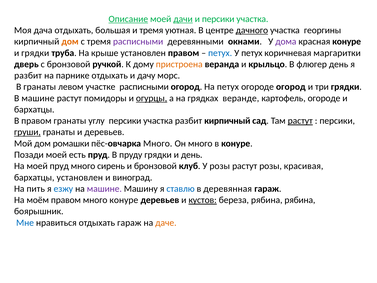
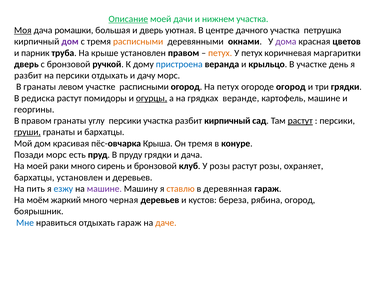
дачи underline: present -> none (183, 19)
и персики: персики -> нижнем (218, 19)
Моя underline: none -> present (23, 30)
дача отдыхать: отдыхать -> ромашки (74, 30)
и тремя: тремя -> дверь (151, 30)
дачного underline: present -> none (252, 30)
георгины: георгины -> петрушка (323, 30)
дом colour: orange -> purple (70, 42)
расписными colour: purple -> orange (138, 42)
красная конуре: конуре -> цветов (347, 42)
и грядки: грядки -> парник (35, 53)
петух colour: blue -> orange (220, 53)
пристроена colour: orange -> blue (179, 64)
В флюгер: флюгер -> участке (312, 64)
на парнике: парнике -> персики (73, 75)
В машине: машине -> редиска (38, 98)
картофель огороде: огороде -> машине (324, 98)
бархатцы: бархатцы -> георгины (34, 109)
и деревьев: деревьев -> бархатцы (104, 132)
ромашки: ромашки -> красивая (71, 143)
пёс-овчарка Много: Много -> Крыша (158, 143)
Он много: много -> тремя (200, 143)
Позади моей: моей -> морс (56, 155)
и день: день -> дача (192, 155)
моей пруд: пруд -> раки (59, 166)
красивая: красивая -> охраняет (304, 166)
и виноград: виноград -> деревьев (132, 177)
ставлю colour: blue -> orange (181, 189)
моём правом: правом -> жаркий (66, 200)
много конуре: конуре -> черная (124, 200)
кустов underline: present -> none (203, 200)
рябина рябина: рябина -> огород (300, 200)
